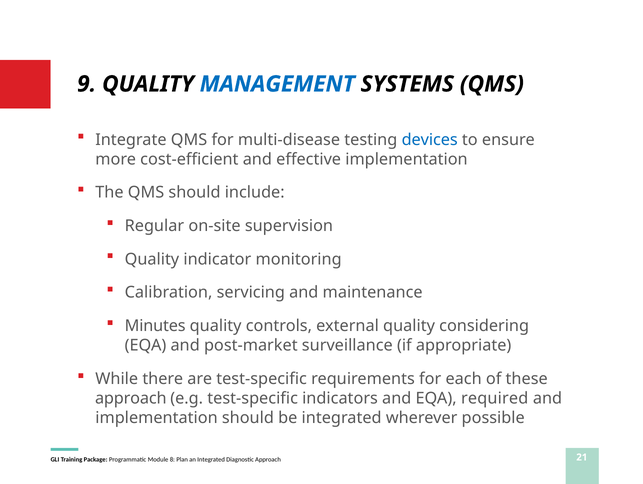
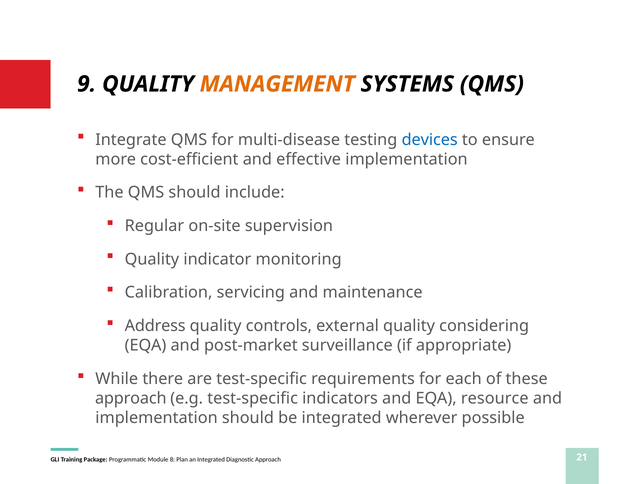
MANAGEMENT colour: blue -> orange (277, 84)
Minutes: Minutes -> Address (155, 326)
required: required -> resource (495, 398)
